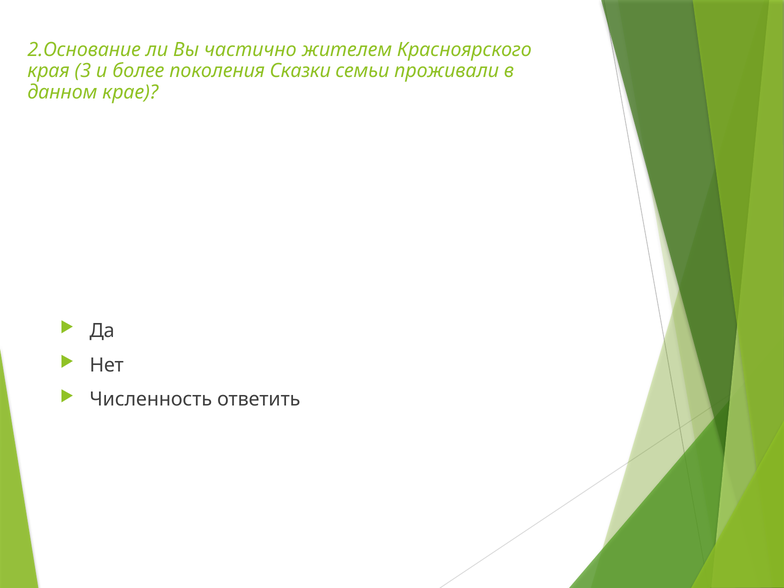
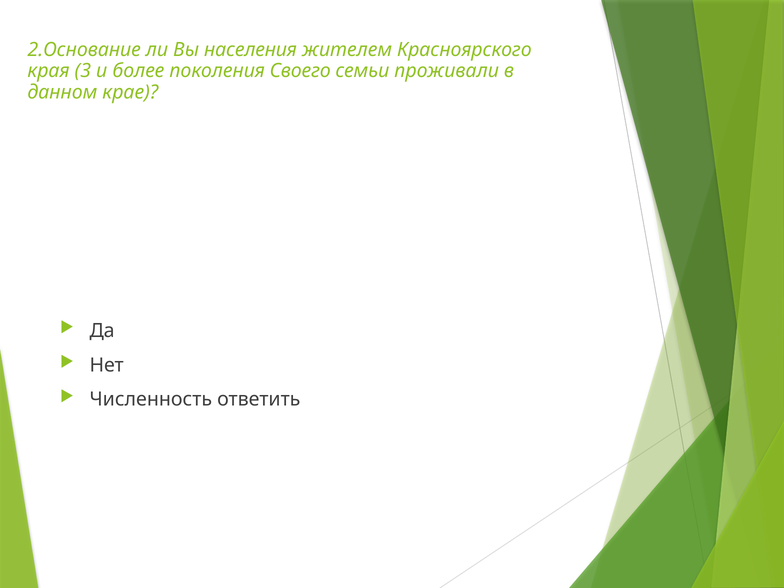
частично: частично -> населения (250, 50)
Сказки: Сказки -> Своего (300, 71)
